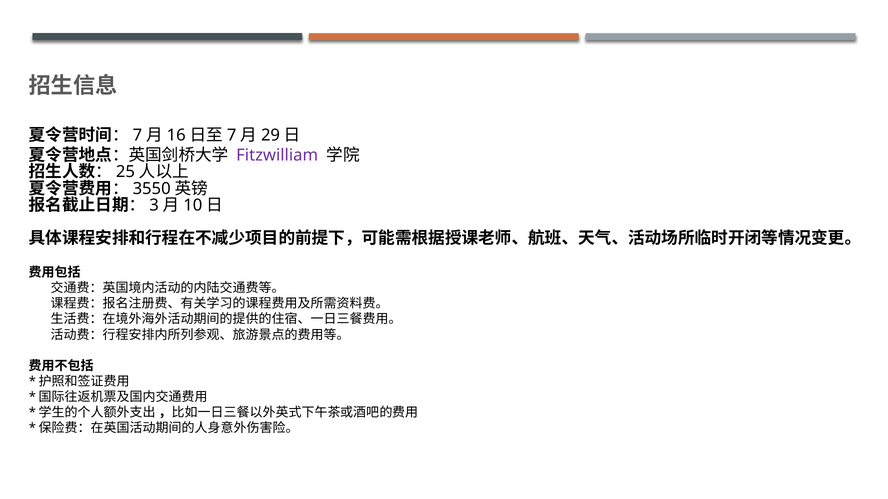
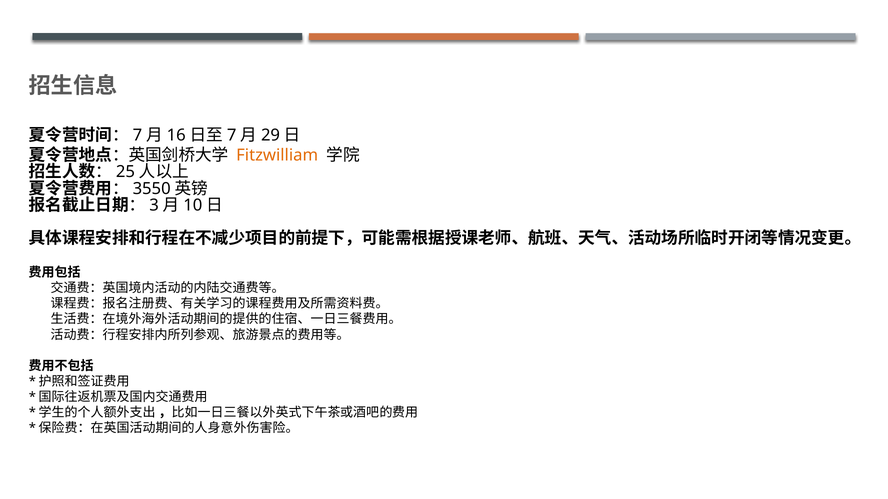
Fitzwilliam colour: purple -> orange (277, 155)
